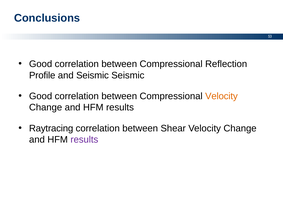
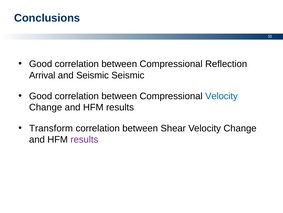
Profile: Profile -> Arrival (42, 75)
Velocity colour: orange -> blue (221, 96)
Raytracing: Raytracing -> Transform (51, 128)
